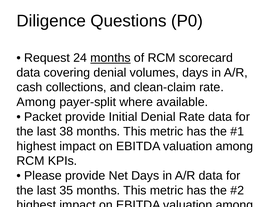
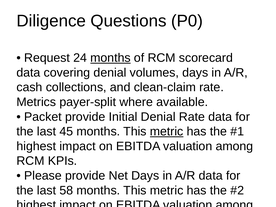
Among: Among -> Metrics (36, 102)
38: 38 -> 45 (66, 131)
metric underline: none -> present (167, 131)
35: 35 -> 58 (66, 190)
